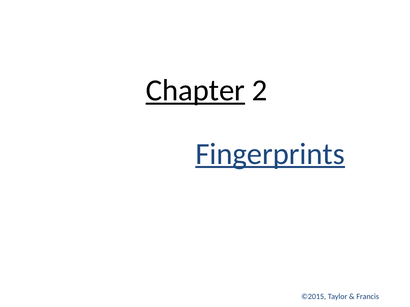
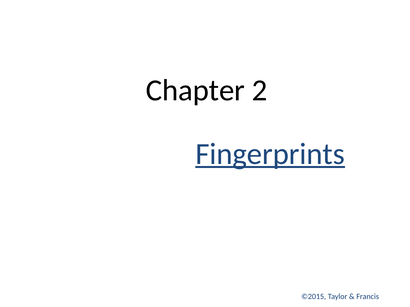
Chapter underline: present -> none (195, 91)
